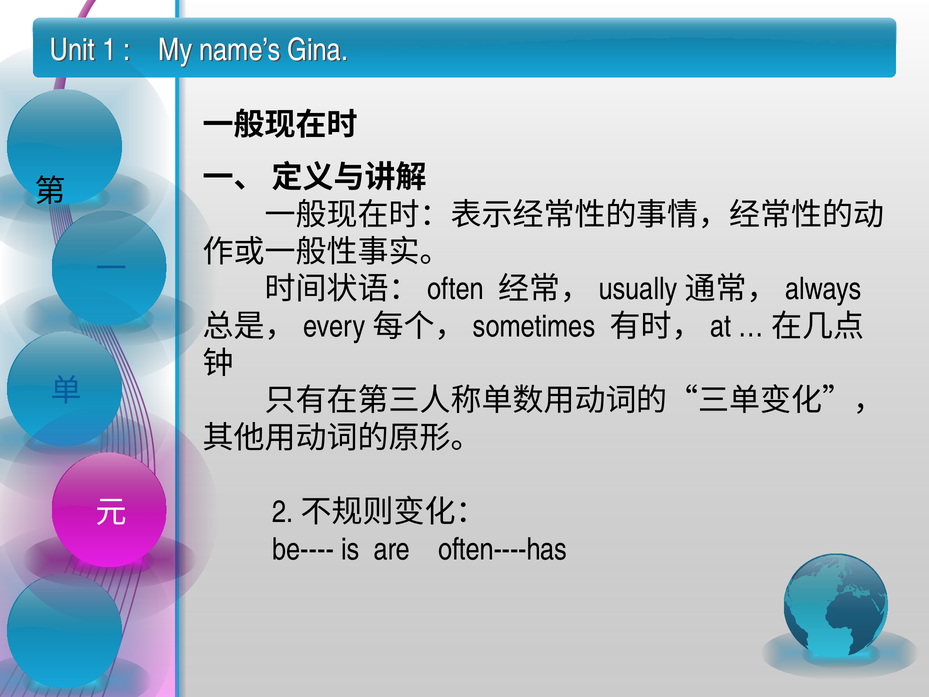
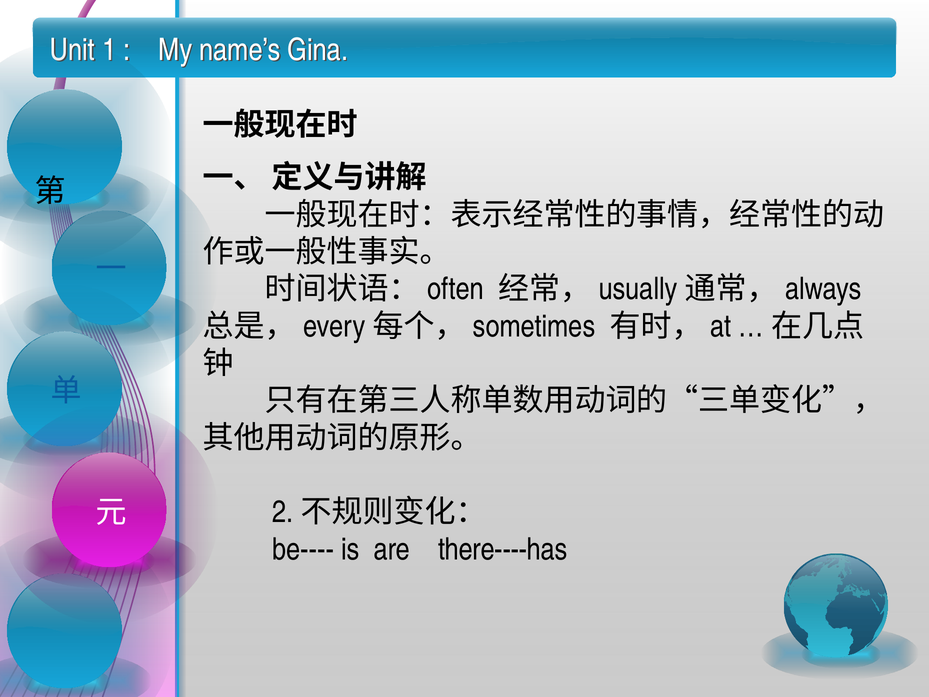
often----has: often----has -> there----has (503, 549)
